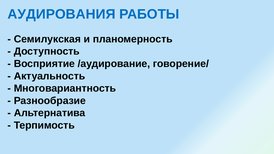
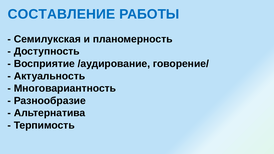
АУДИРОВАНИЯ: АУДИРОВАНИЯ -> СОСТАВЛЕНИЕ (61, 14)
